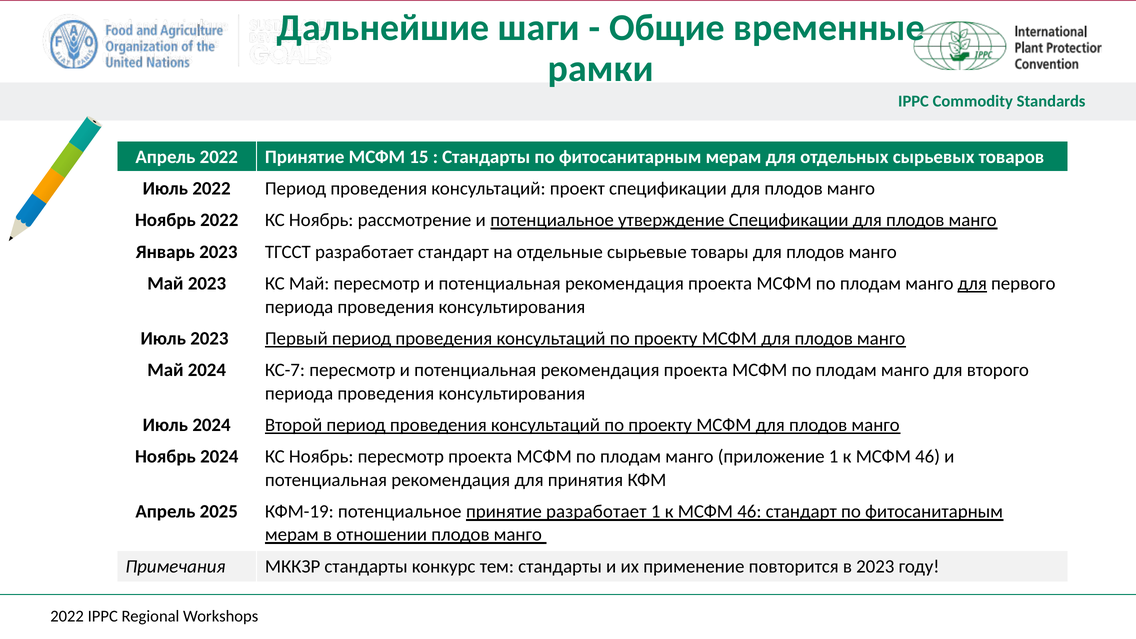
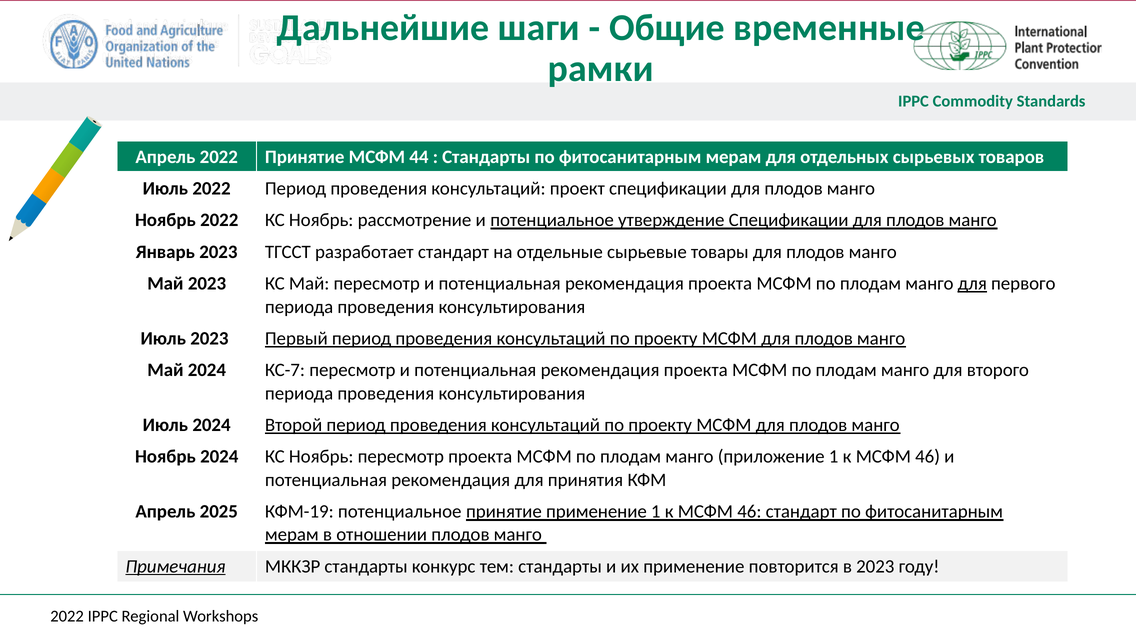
15: 15 -> 44 (419, 157)
принятие разработает: разработает -> применение (596, 512)
Примечания underline: none -> present (175, 566)
